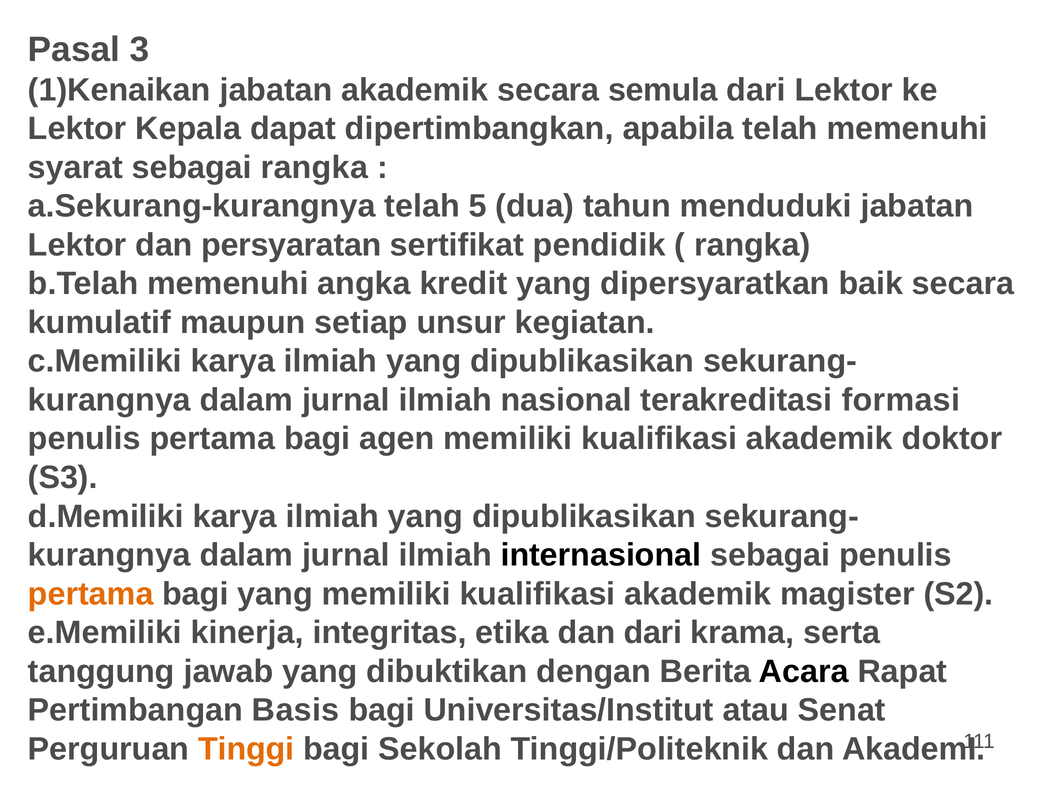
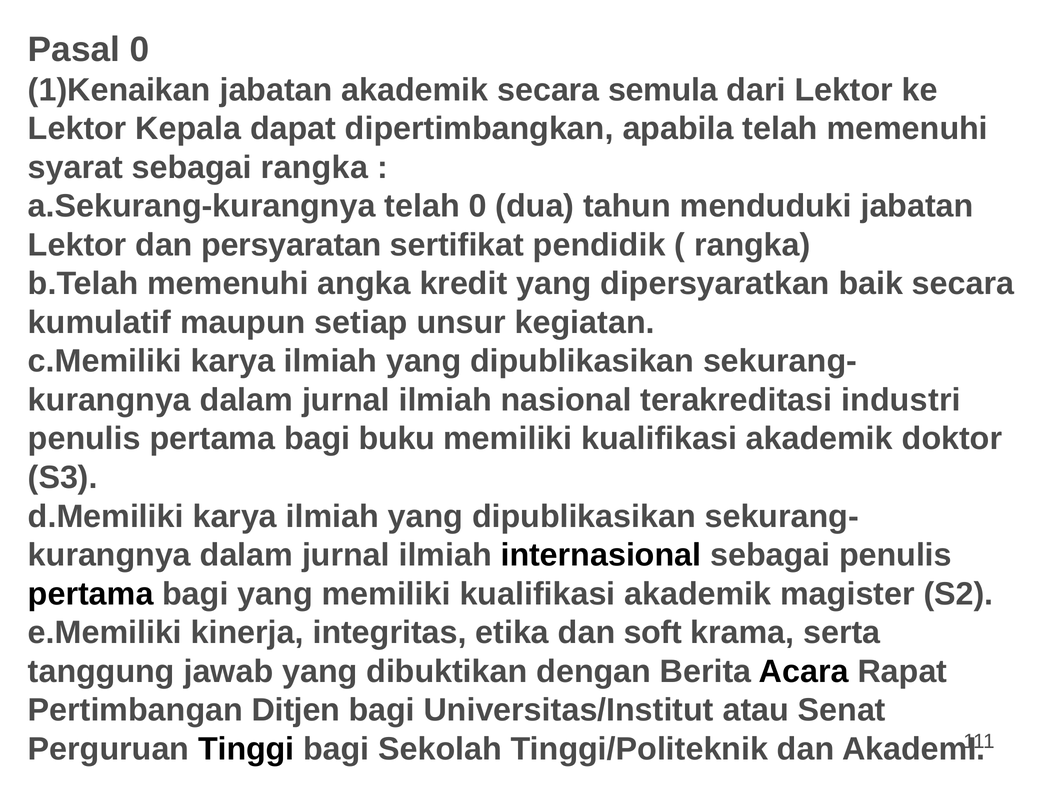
Pasal 3: 3 -> 0 (140, 50)
telah 5: 5 -> 0 (478, 206)
formasi: formasi -> industri (901, 400)
agen: agen -> buku (397, 439)
pertama colour: orange -> black (91, 594)
dan dari: dari -> soft (653, 633)
Basis: Basis -> Ditjen (296, 711)
Tinggi colour: orange -> black (246, 749)
